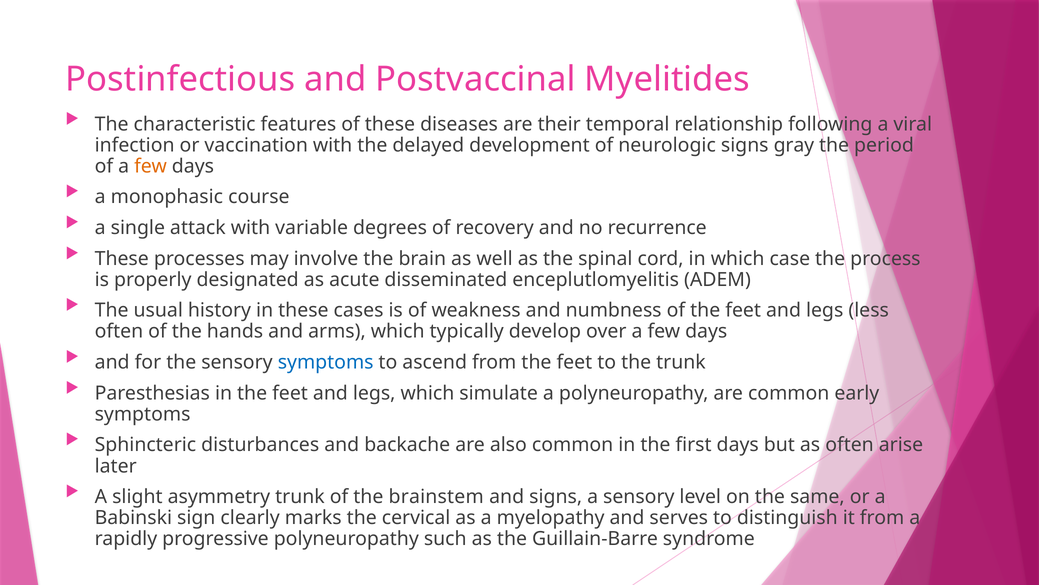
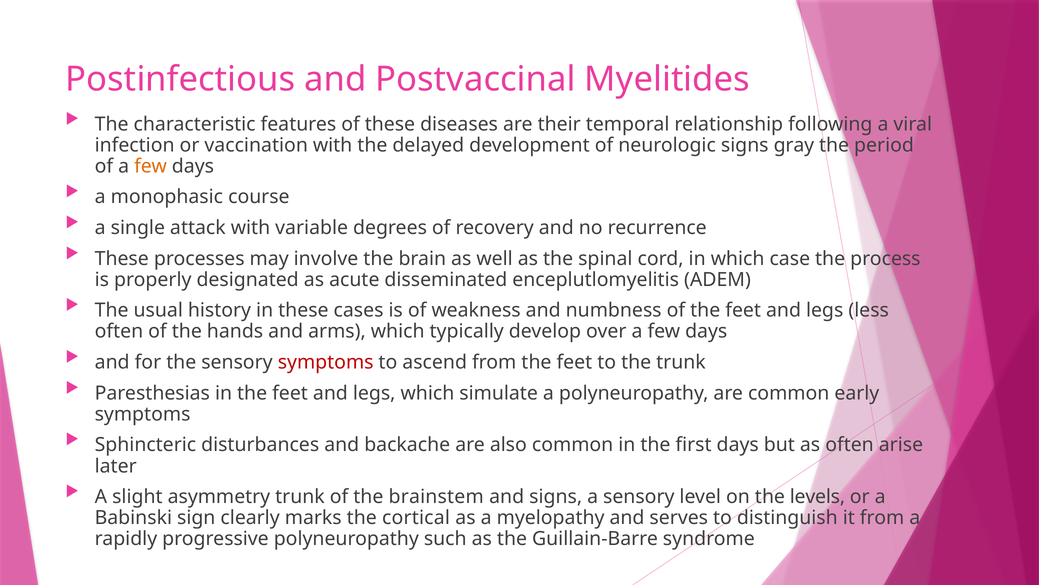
symptoms colour: blue -> red (326, 362)
same: same -> levels (817, 496)
cervical: cervical -> cortical (416, 517)
